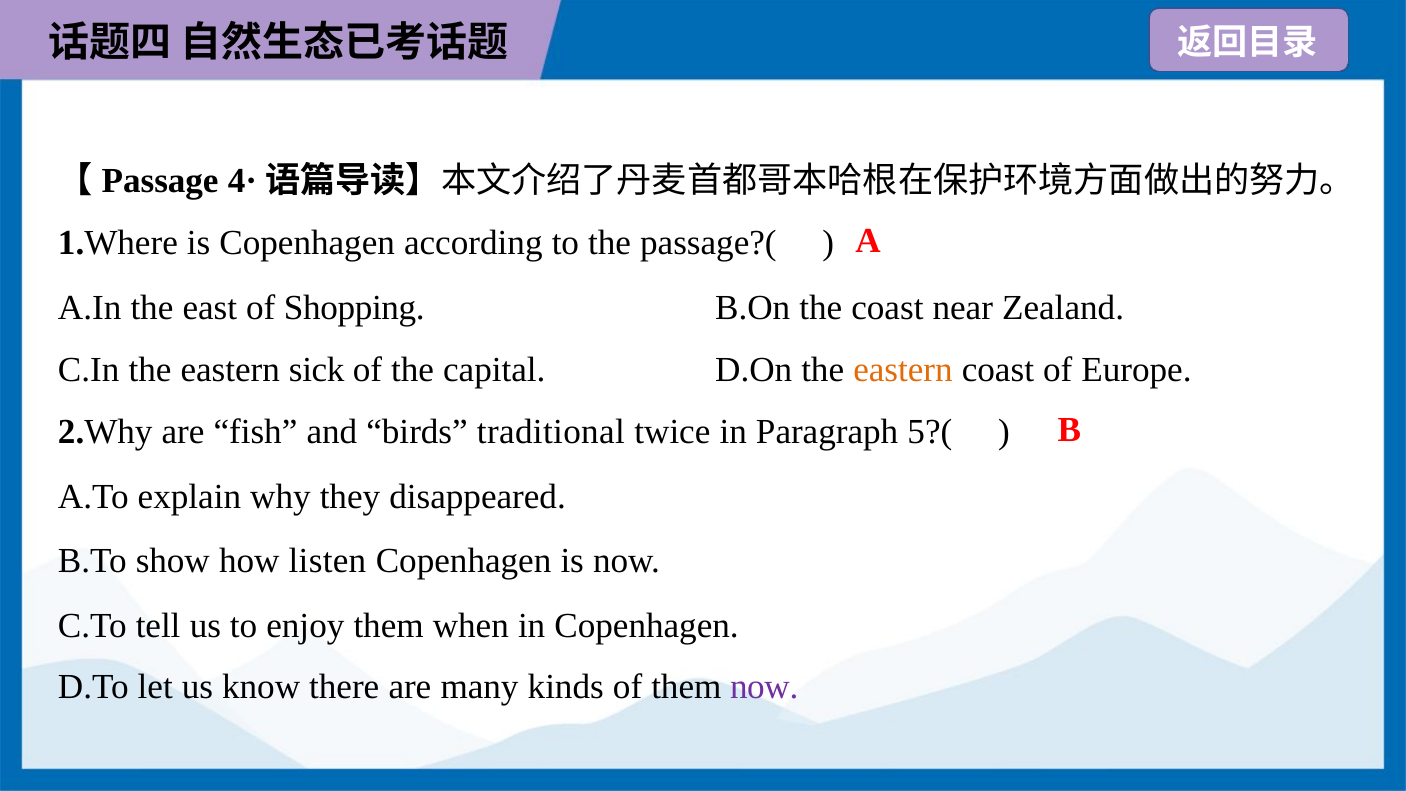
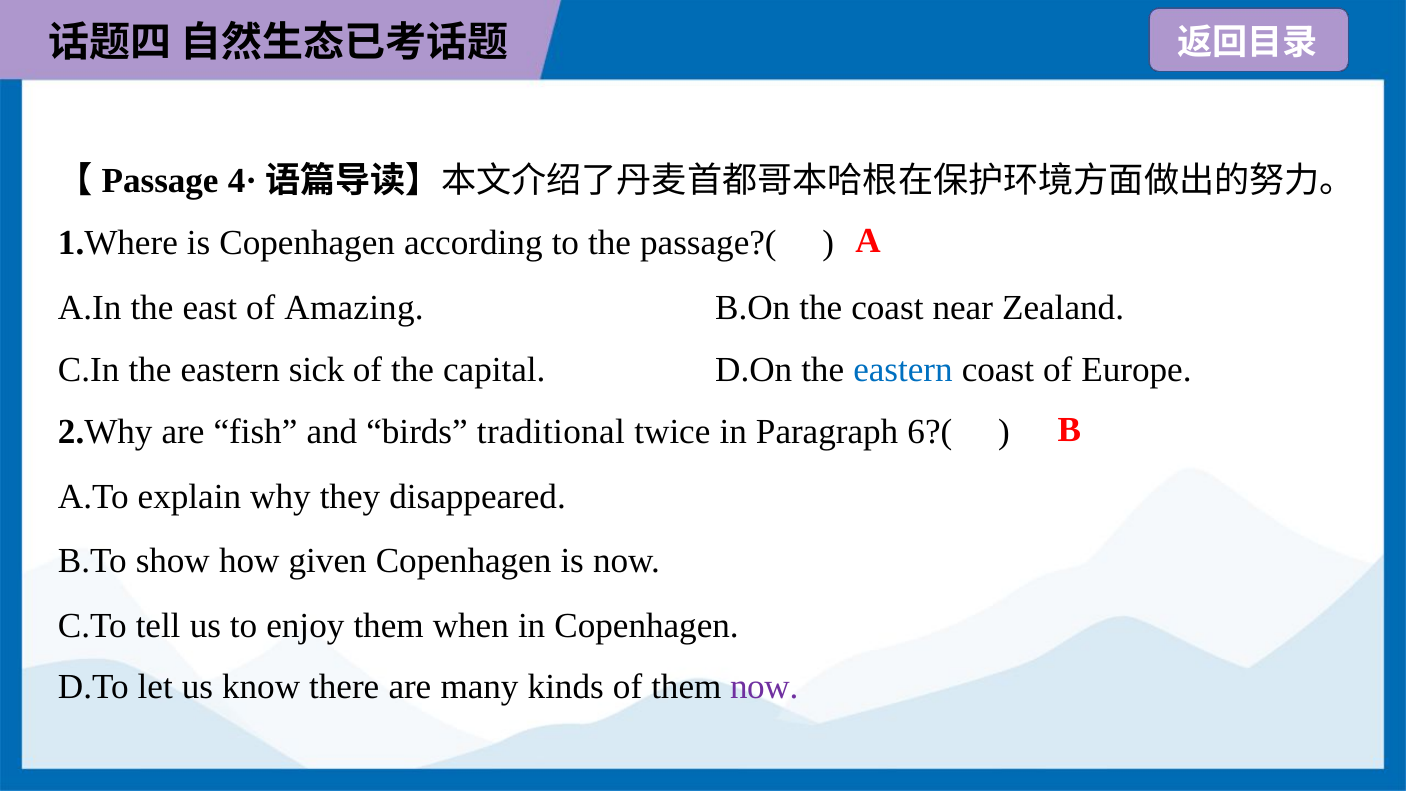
Shopping: Shopping -> Amazing (354, 308)
eastern colour: orange -> blue (903, 369)
5?(: 5?( -> 6?( (930, 431)
listen: listen -> given (328, 561)
